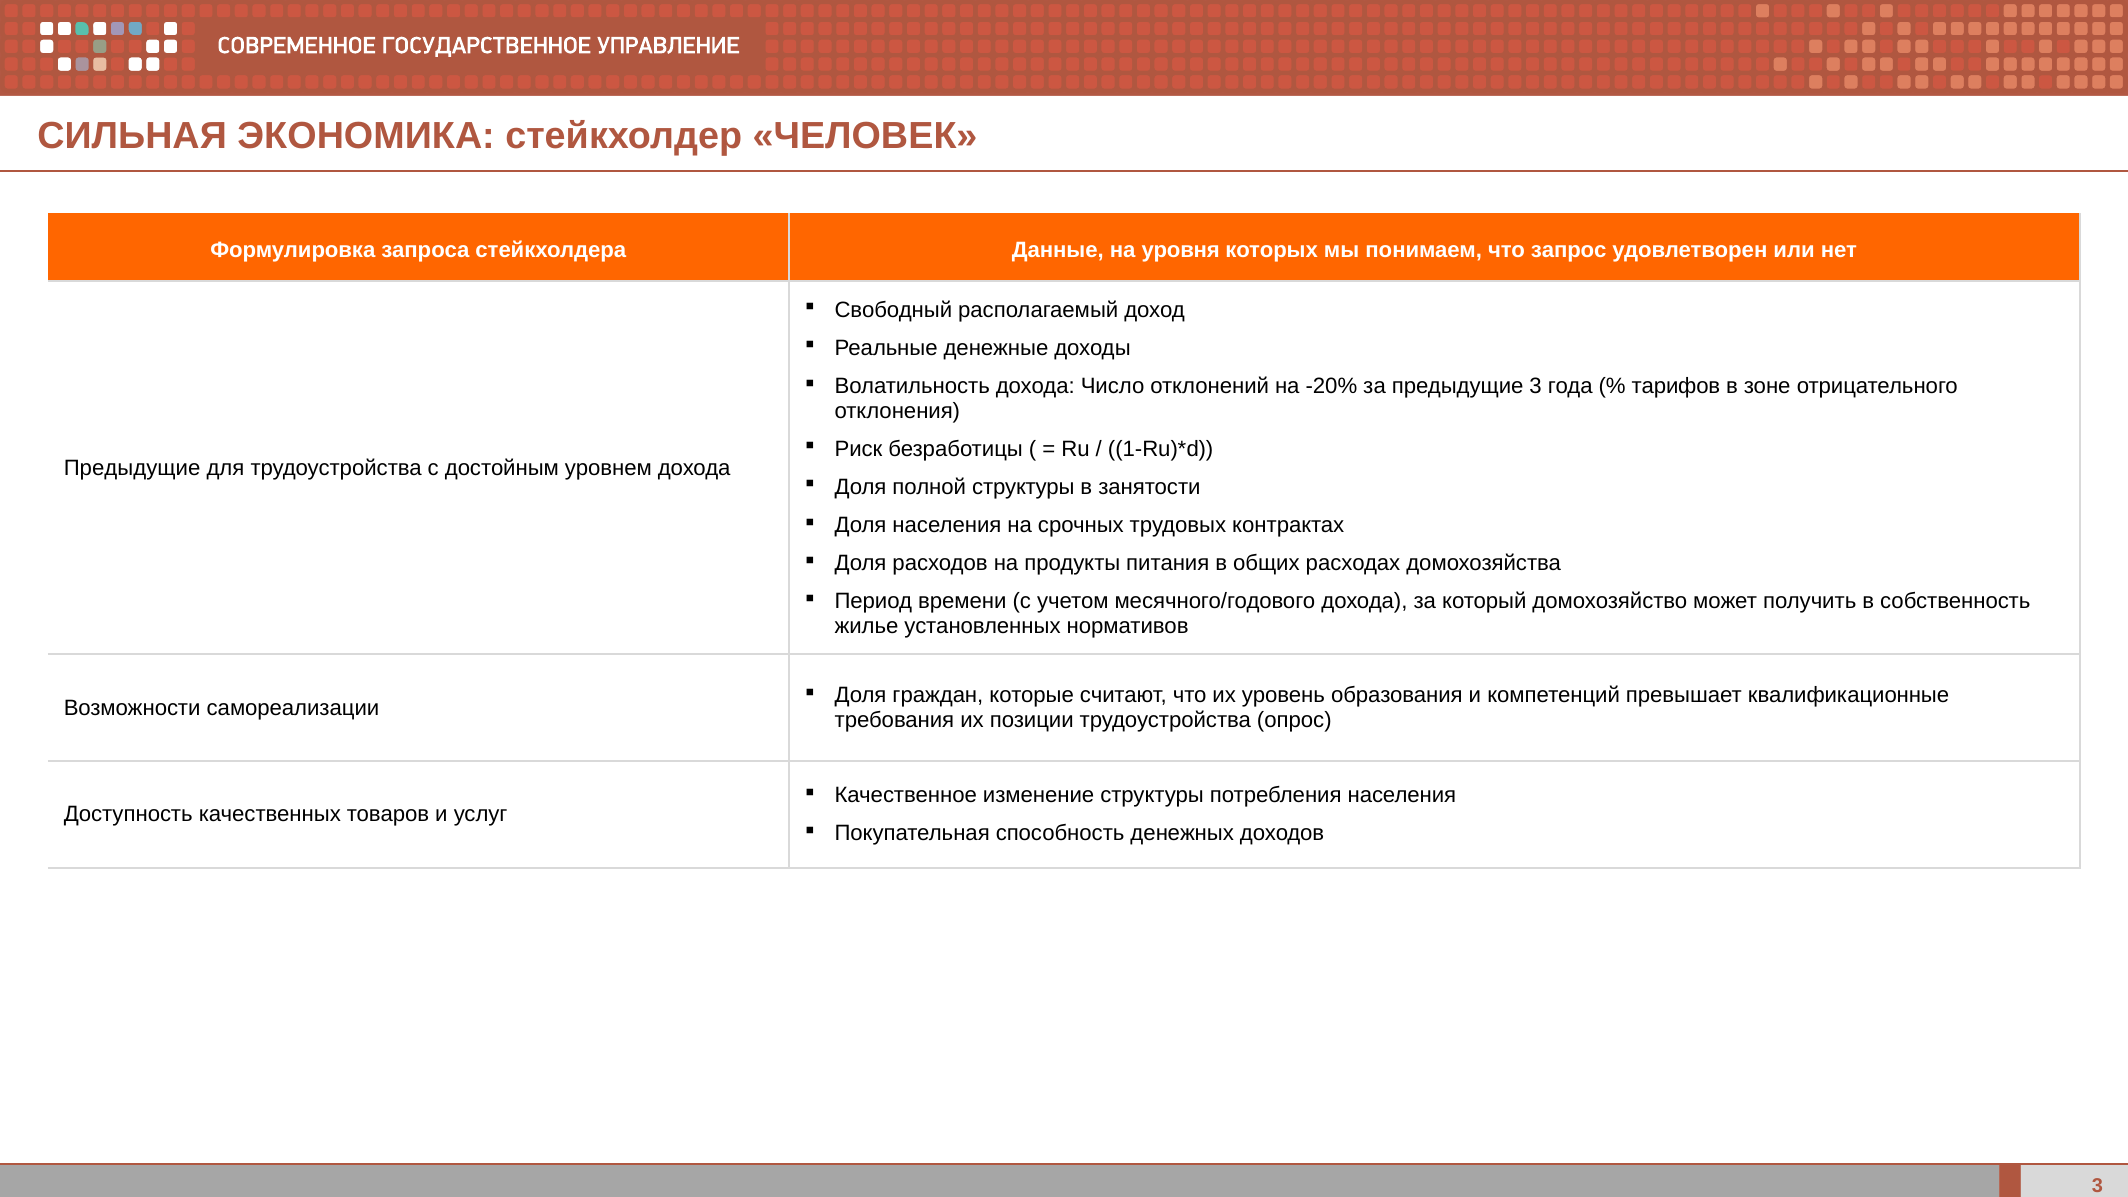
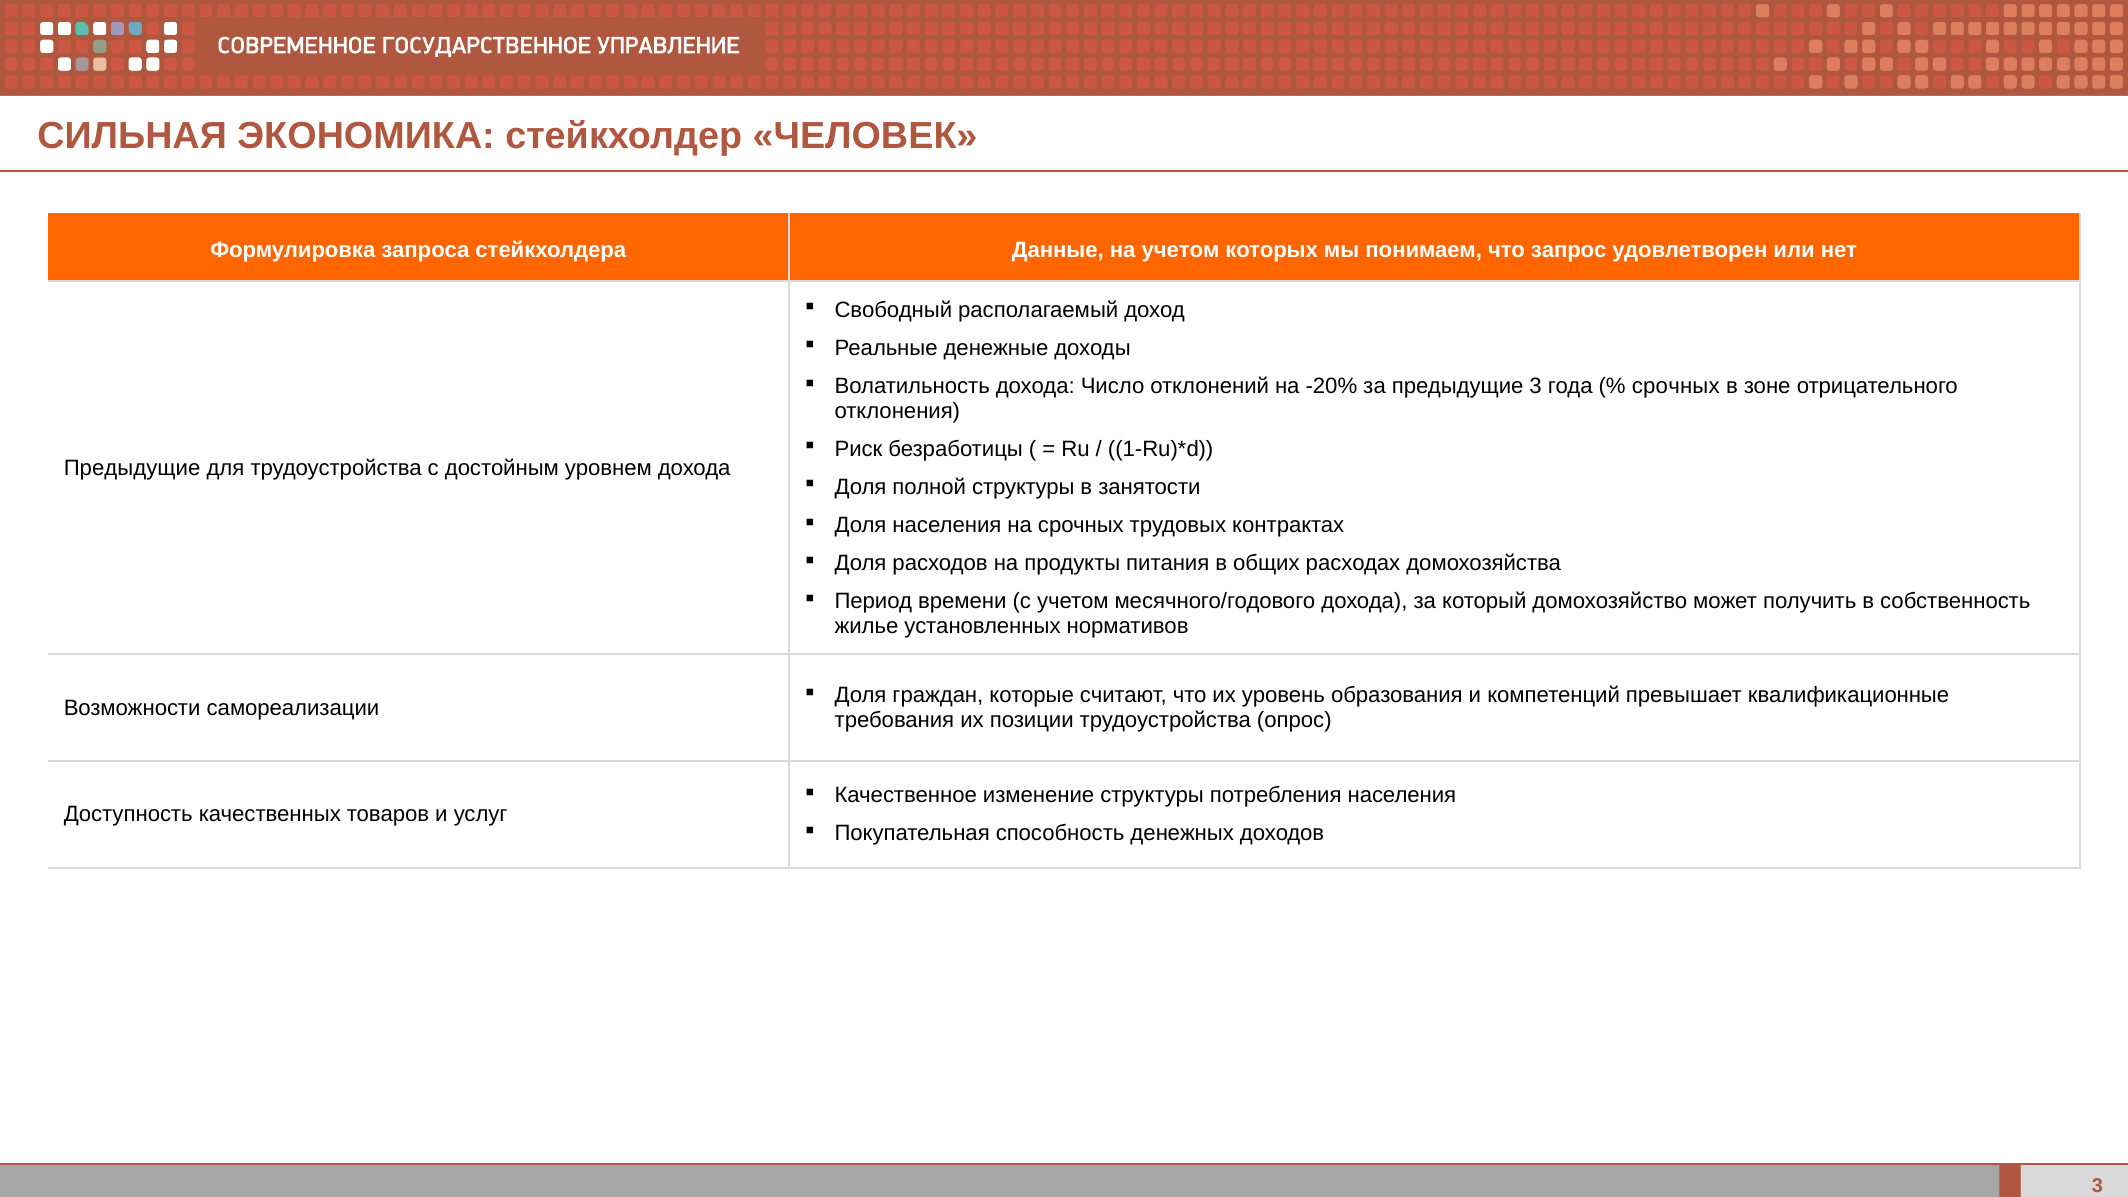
на уровня: уровня -> учетом (1181, 250)
тарифов: тарифов -> срочных (1676, 386)
